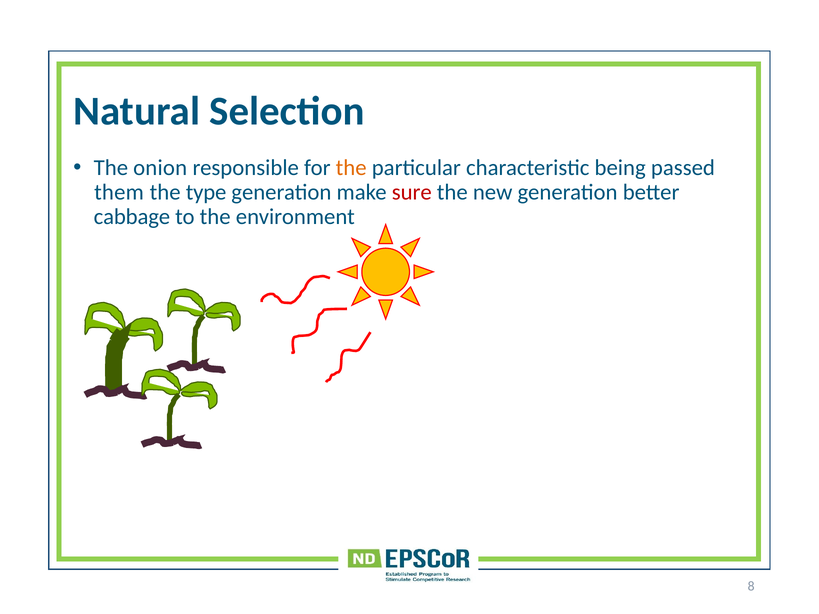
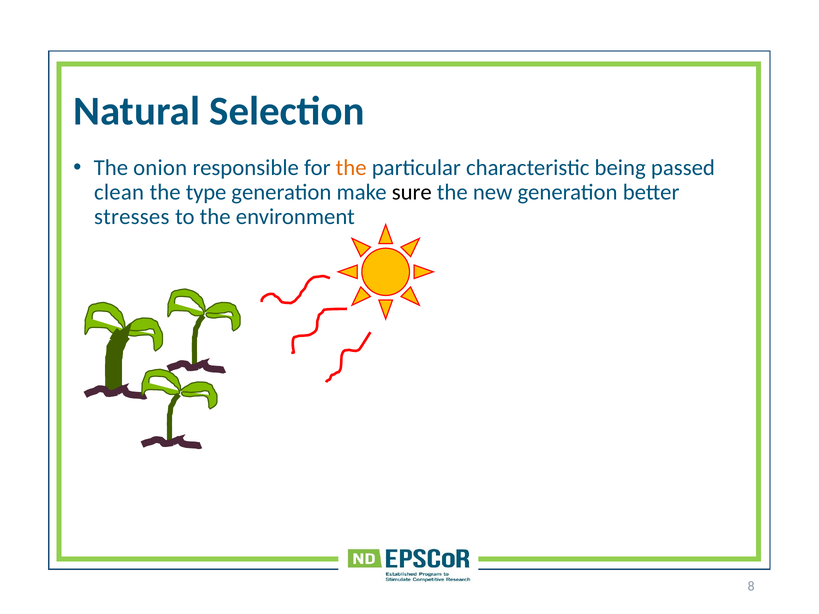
them: them -> clean (119, 192)
sure colour: red -> black (412, 192)
cabbage: cabbage -> stresses (132, 217)
